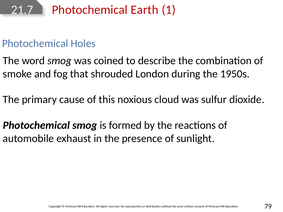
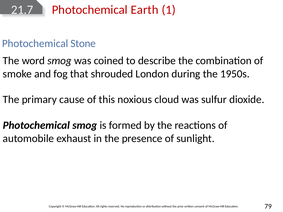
Holes: Holes -> Stone (83, 43)
